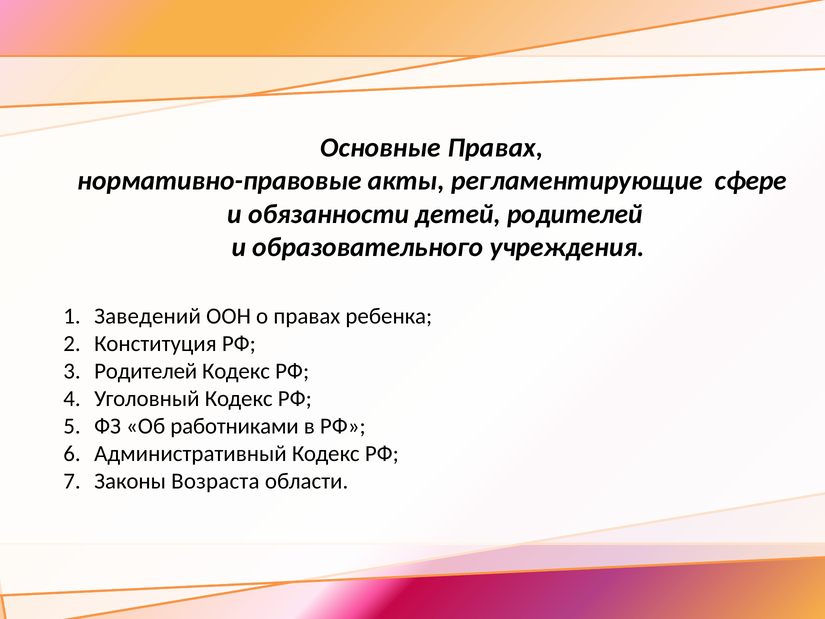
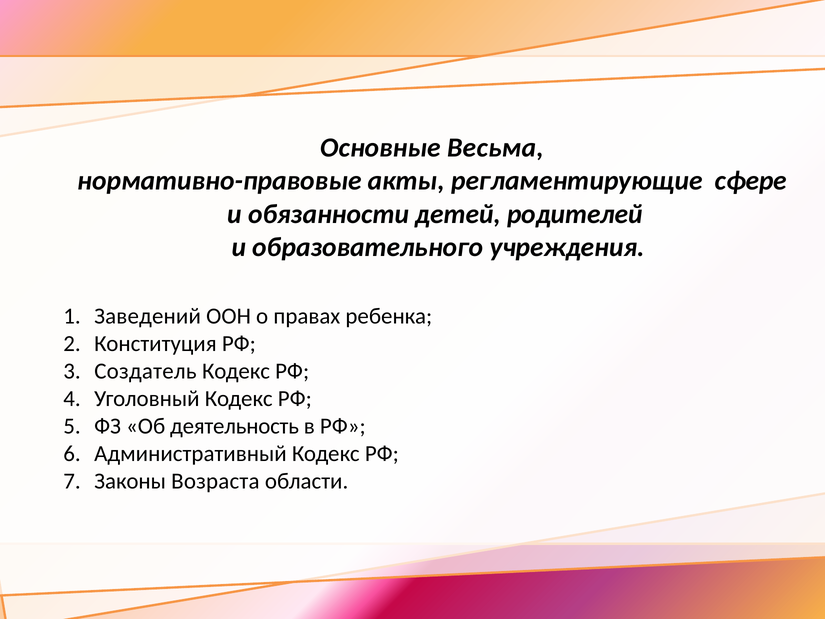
Основные Правах: Правах -> Весьма (495, 148)
Родителей: Родителей -> Создатель (145, 371)
работниками: работниками -> деятельность (235, 426)
